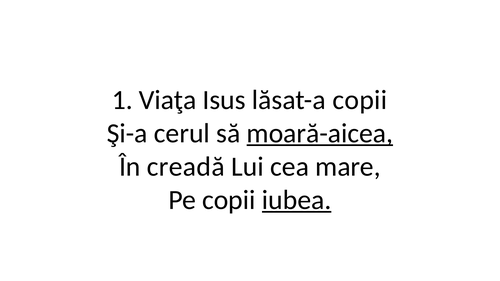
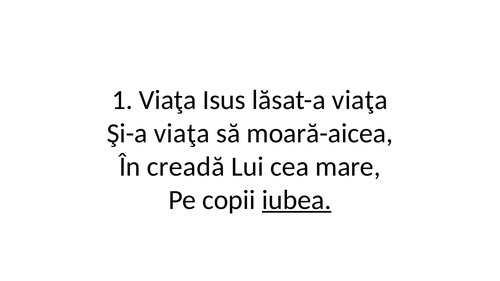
lăsat-a copii: copii -> viaţa (360, 100)
Şi-a cerul: cerul -> viaţa (182, 133)
moară-aicea underline: present -> none (320, 133)
